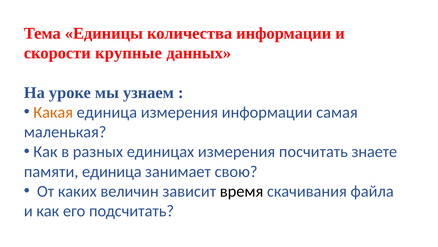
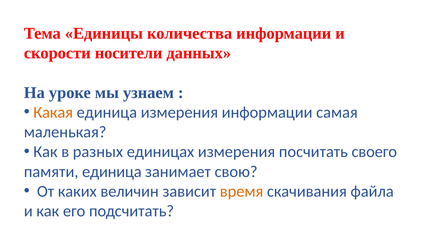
крупные: крупные -> носители (129, 53)
знаете: знаете -> своего (374, 151)
время colour: black -> orange (242, 191)
